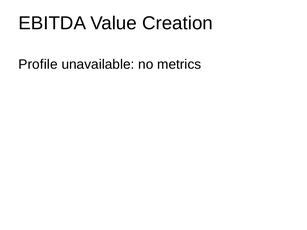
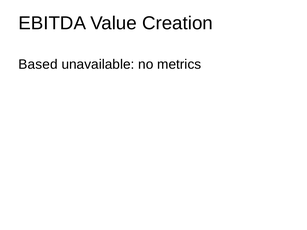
Profile: Profile -> Based (38, 64)
